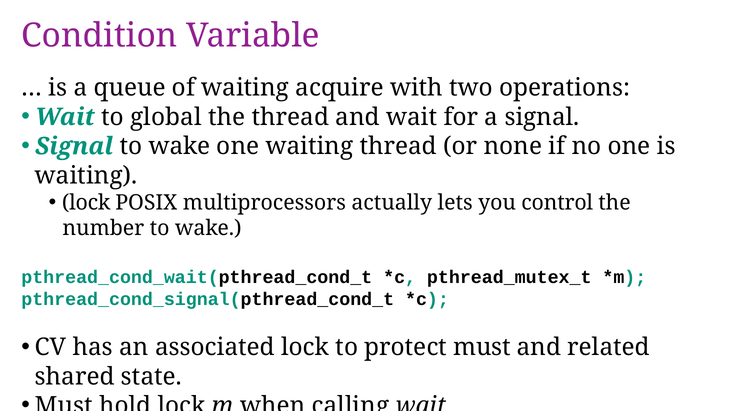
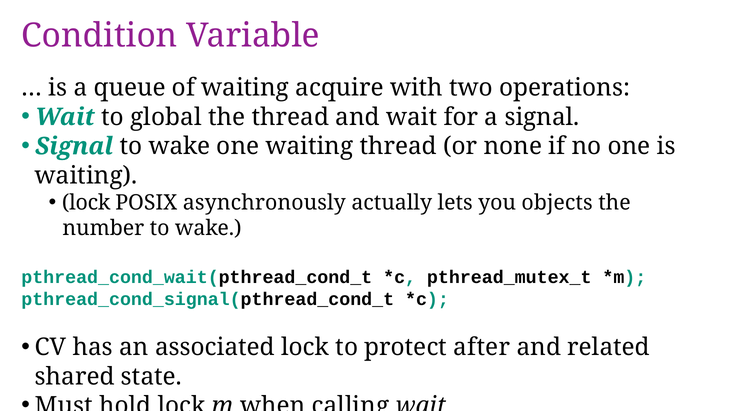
multiprocessors: multiprocessors -> asynchronously (264, 203)
control: control -> objects (557, 203)
protect must: must -> after (482, 347)
